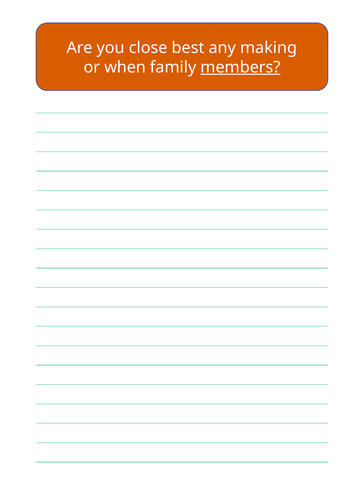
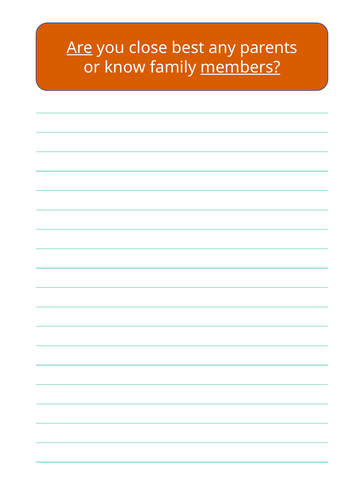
Are underline: none -> present (80, 48)
making: making -> parents (269, 48)
when: when -> know (125, 67)
